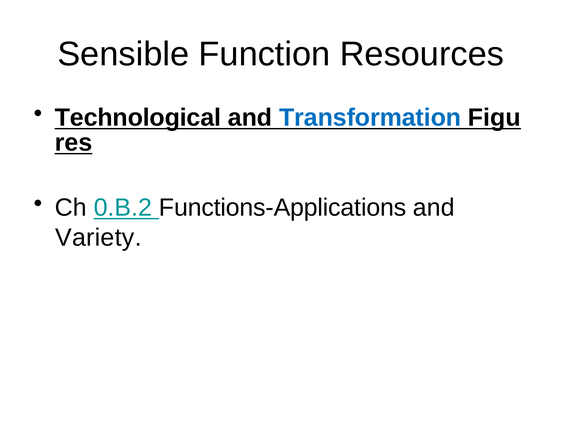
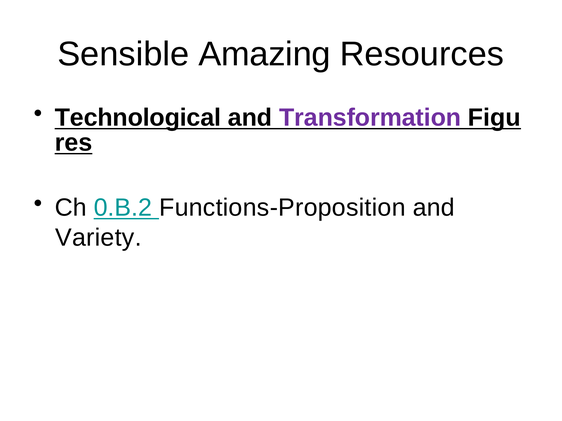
Function: Function -> Amazing (265, 54)
Transformation colour: blue -> purple (370, 118)
Functions-Applications: Functions-Applications -> Functions-Proposition (282, 208)
